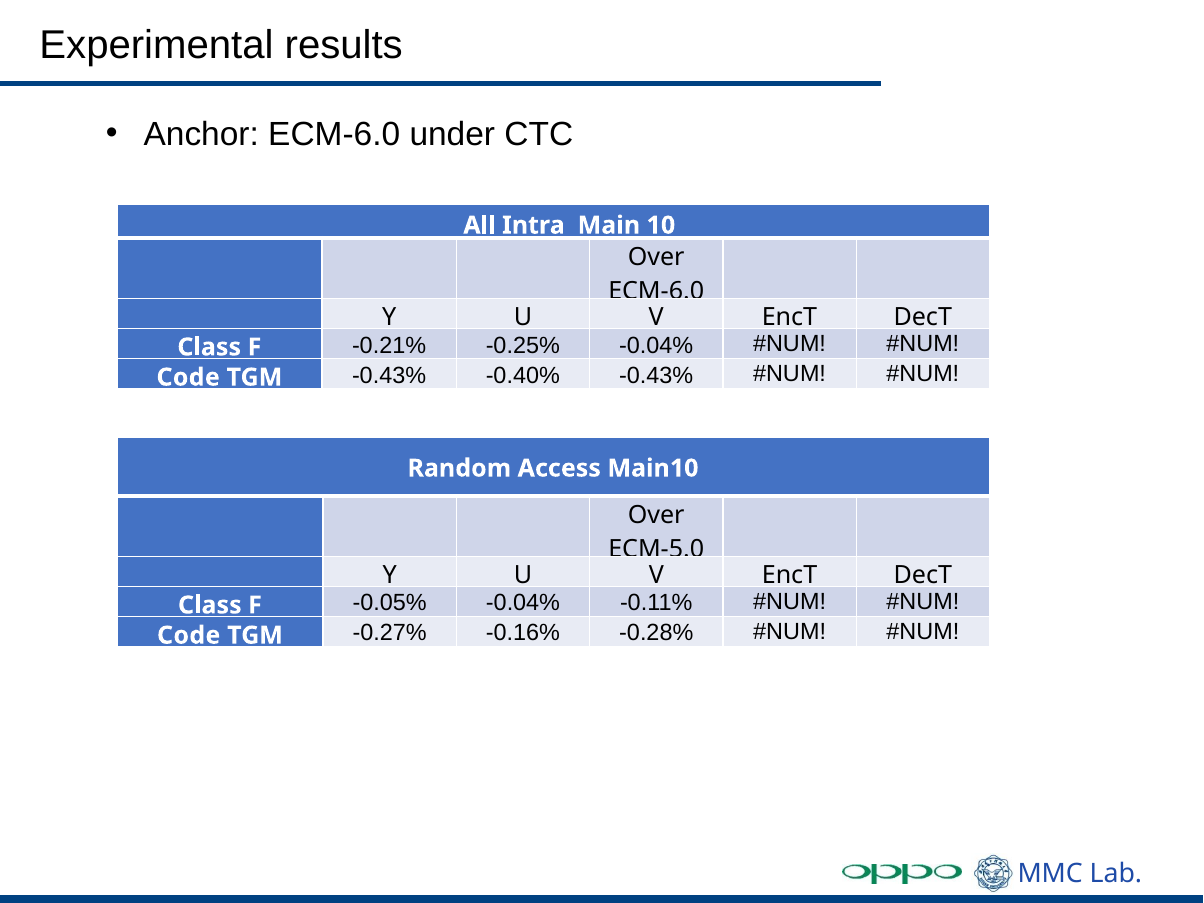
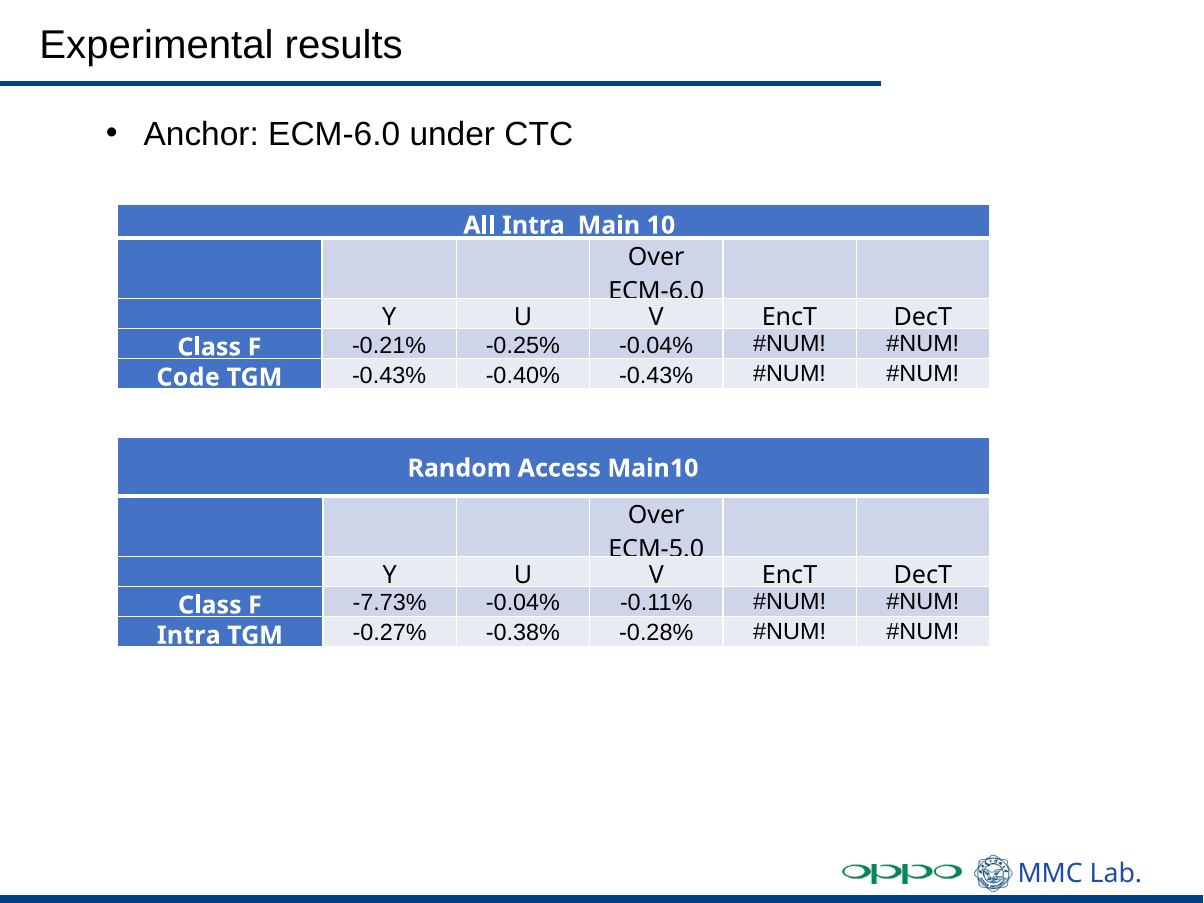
-0.05%: -0.05% -> -7.73% (390, 603)
Code: Code -> Intra (189, 635)
-0.16%: -0.16% -> -0.38% (523, 633)
